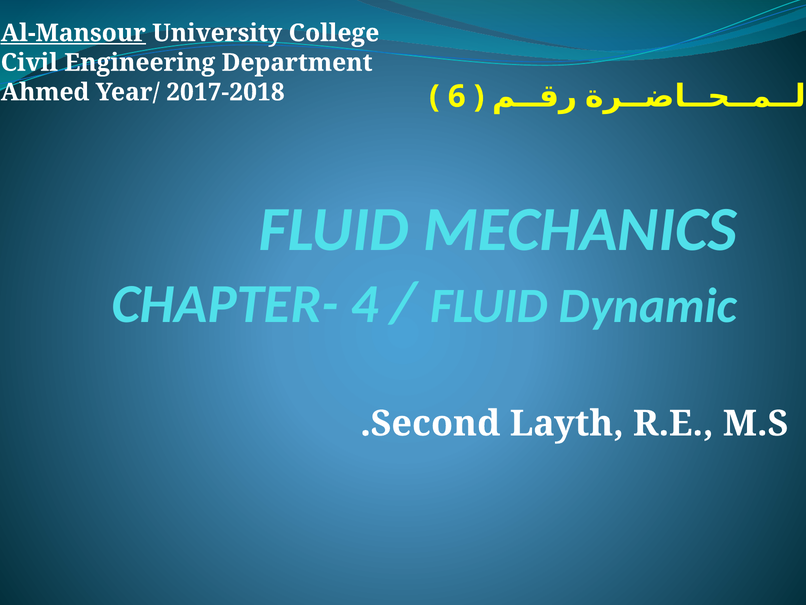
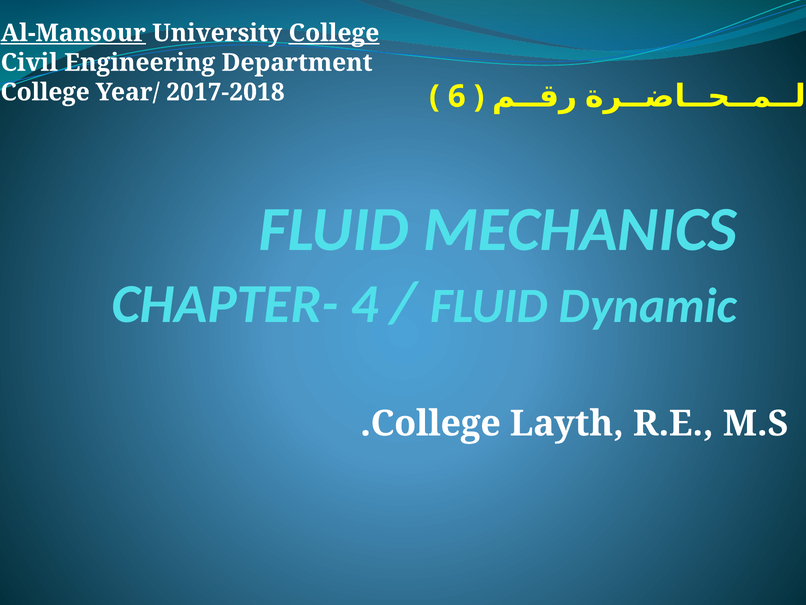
College underline: none -> present (334, 33)
Ahmed: Ahmed -> College (45, 92)
Second: Second -> College (436, 423)
